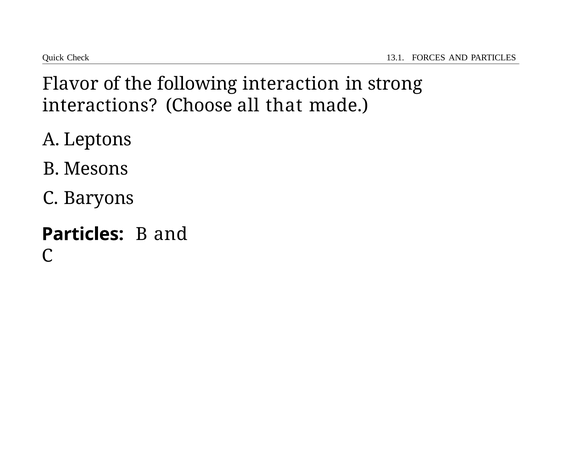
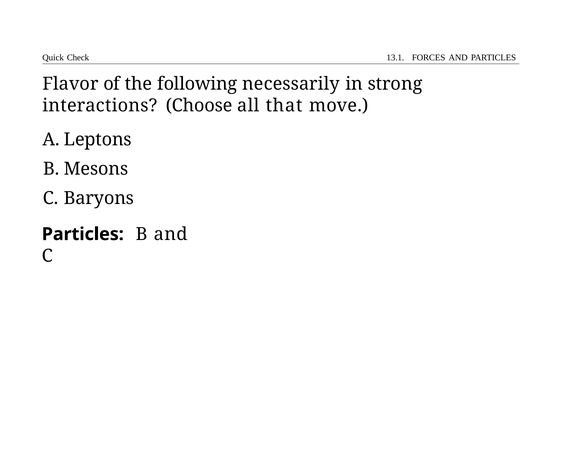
interaction: interaction -> necessarily (291, 84)
made: made -> move (339, 106)
